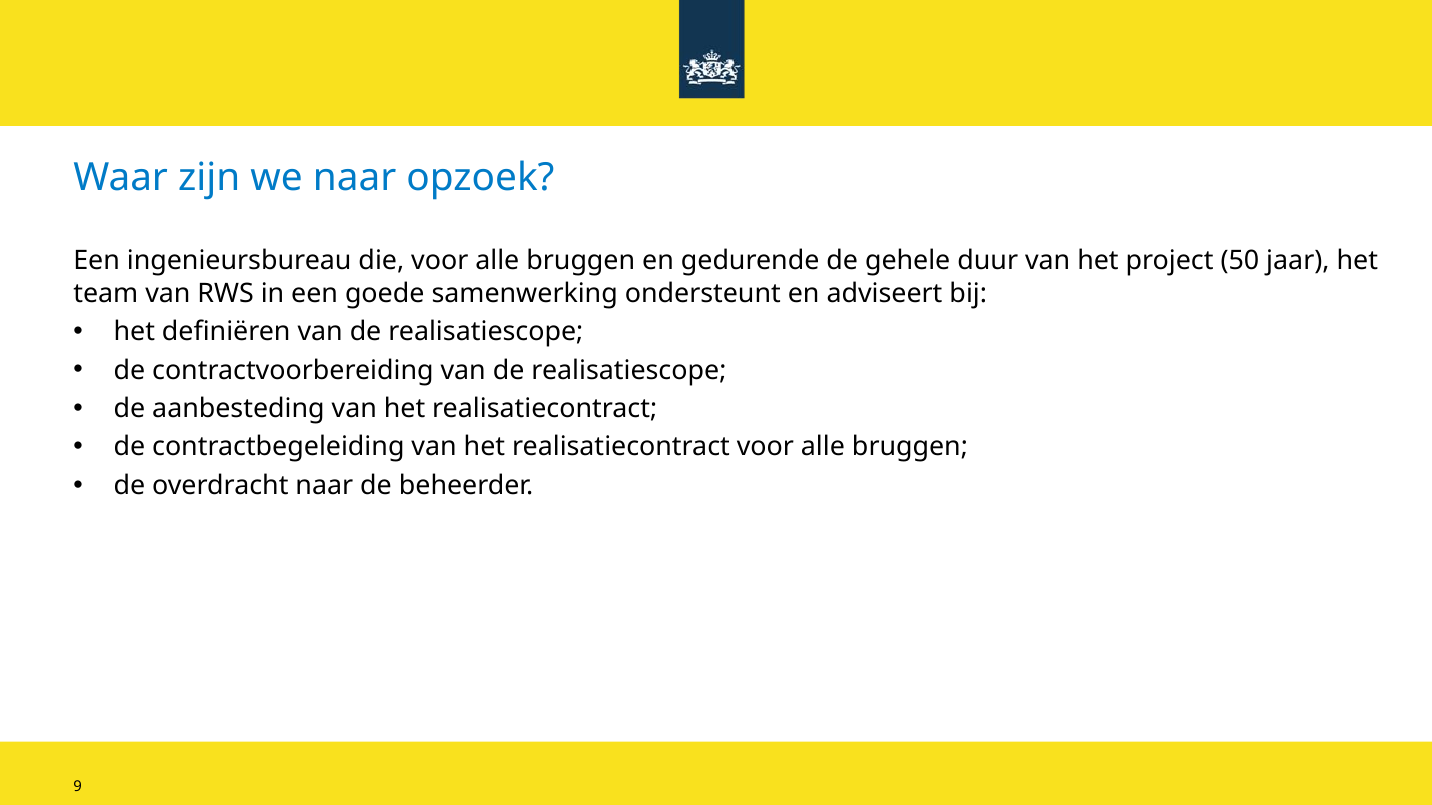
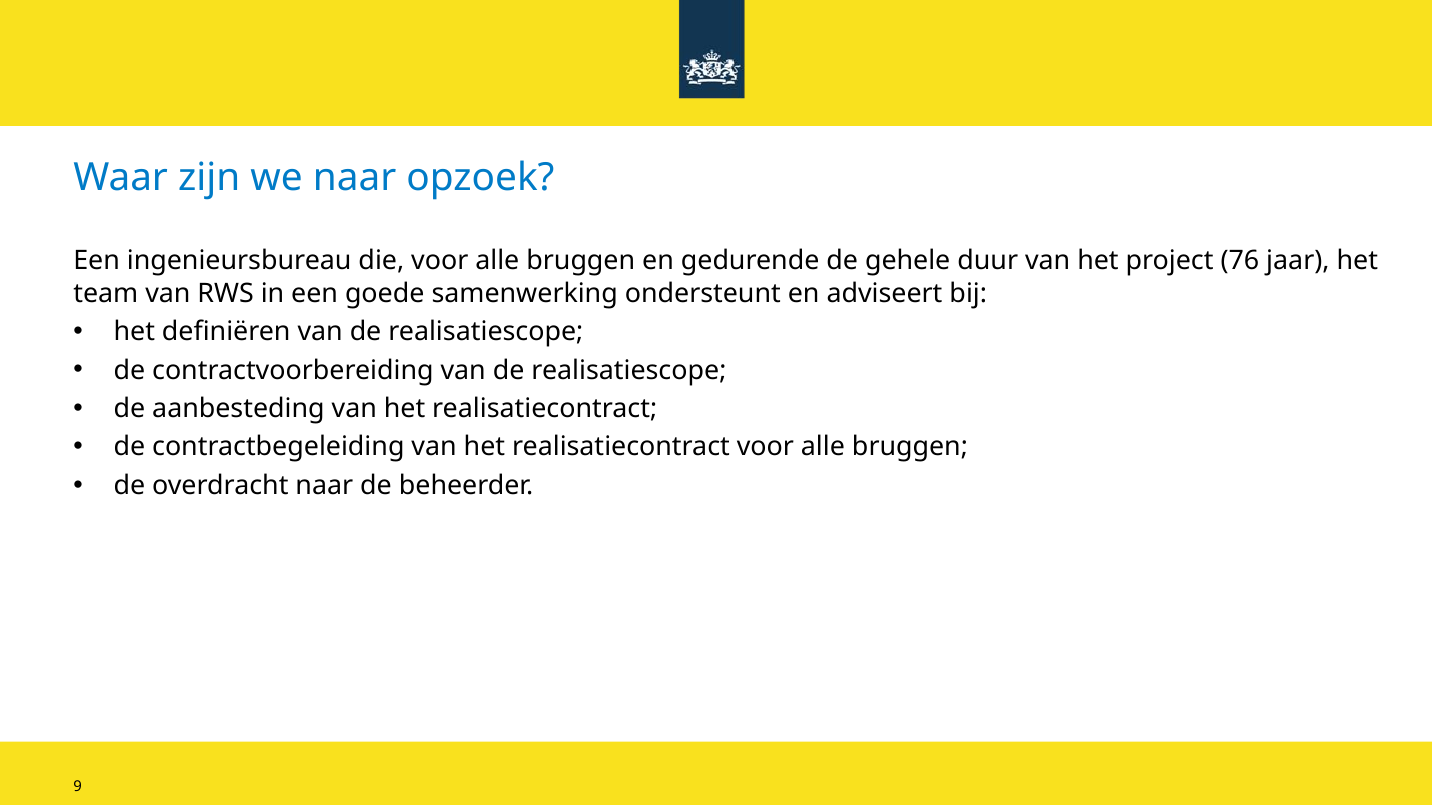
50: 50 -> 76 (1240, 261)
